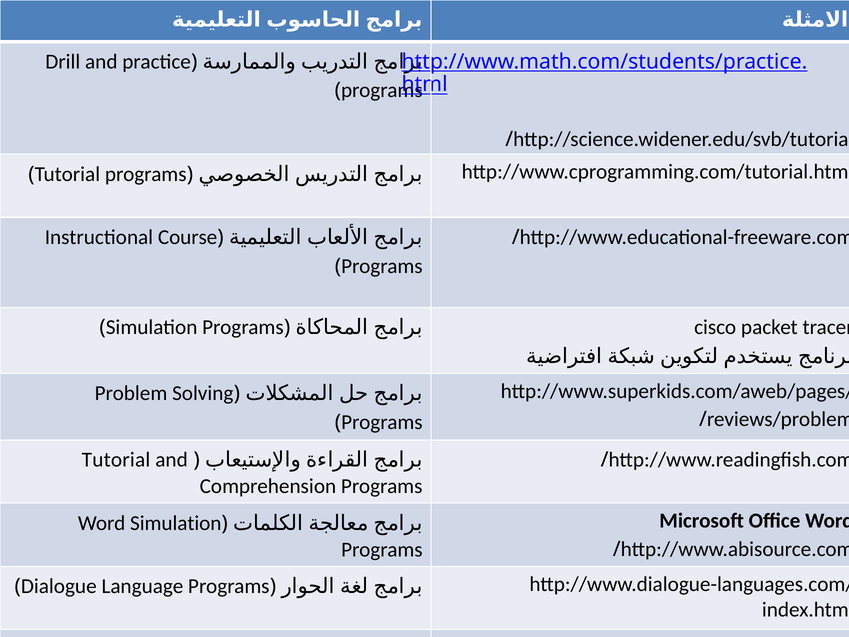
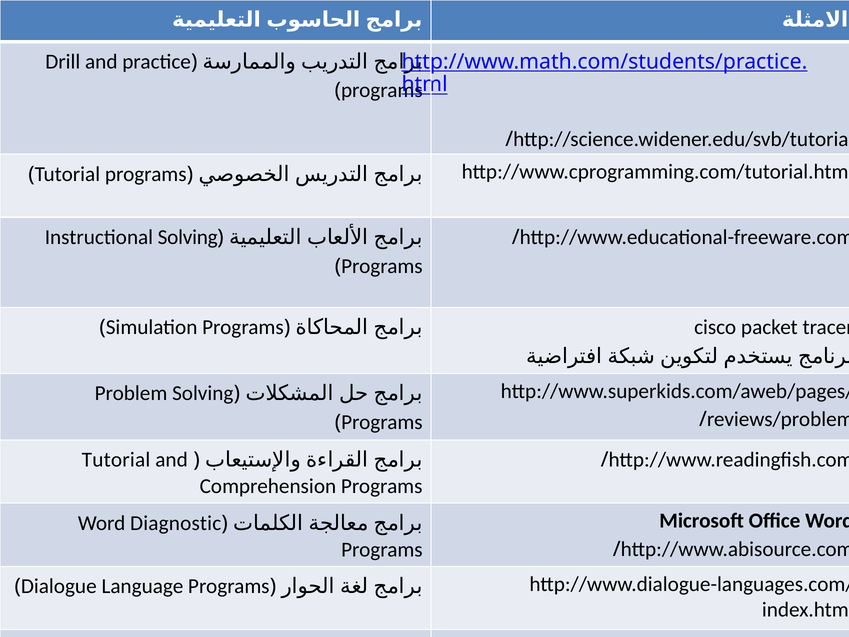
Instructional Course: Course -> Solving (188, 237)
Word Simulation: Simulation -> Diagnostic (176, 523)
